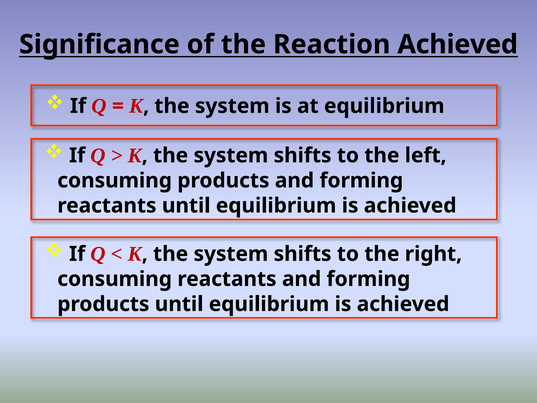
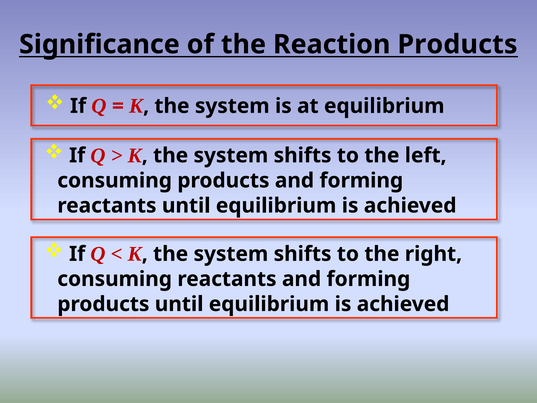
Reaction Achieved: Achieved -> Products (457, 44)
